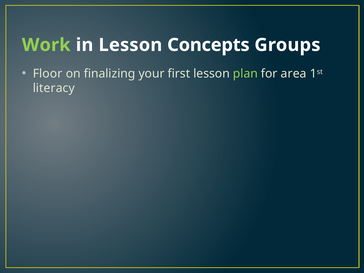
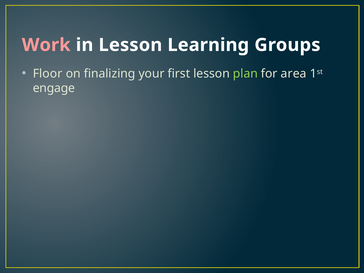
Work colour: light green -> pink (46, 45)
Concepts: Concepts -> Learning (208, 45)
literacy: literacy -> engage (54, 88)
